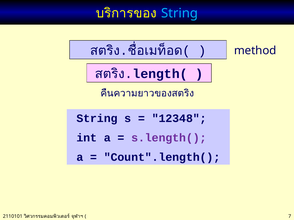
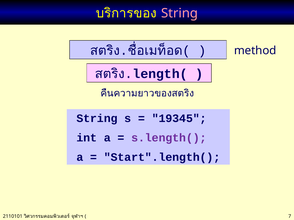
String colour: light blue -> pink (180, 13)
12348: 12348 -> 19345 (179, 119)
Count".length(: Count".length( -> Start".length( (162, 157)
